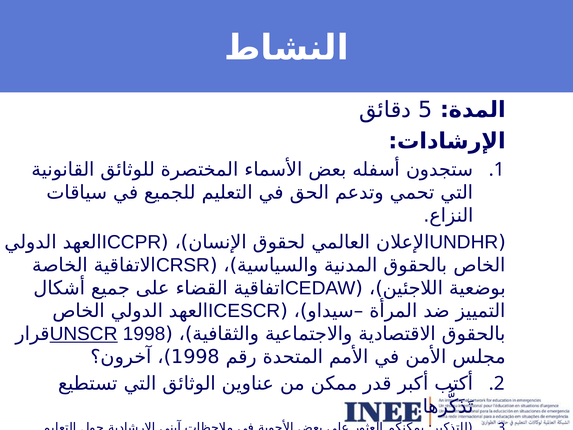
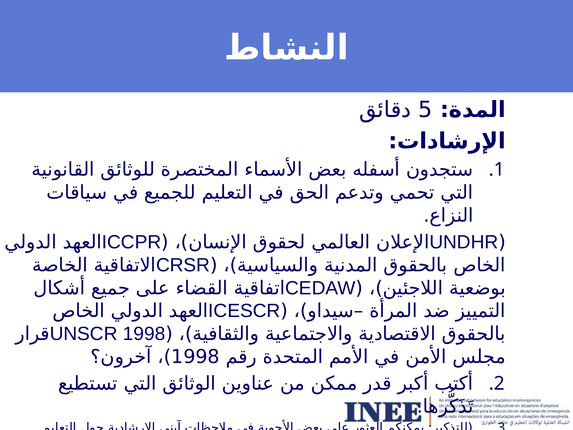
UNSCR underline: present -> none (84, 334)
